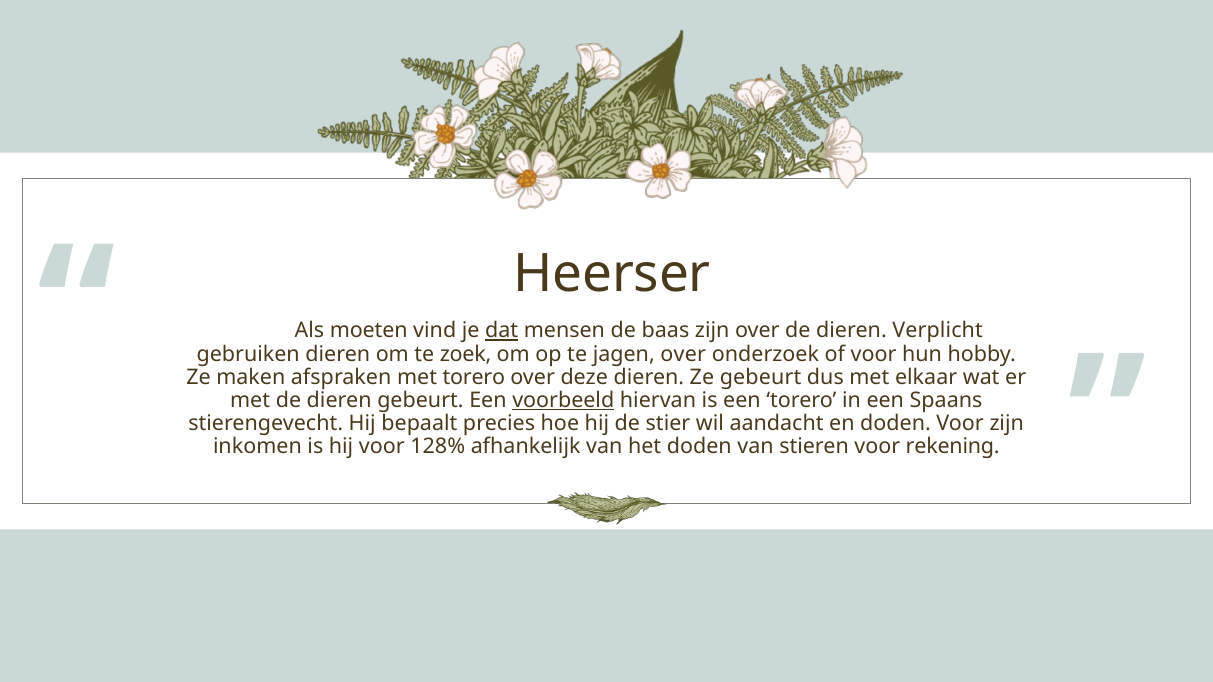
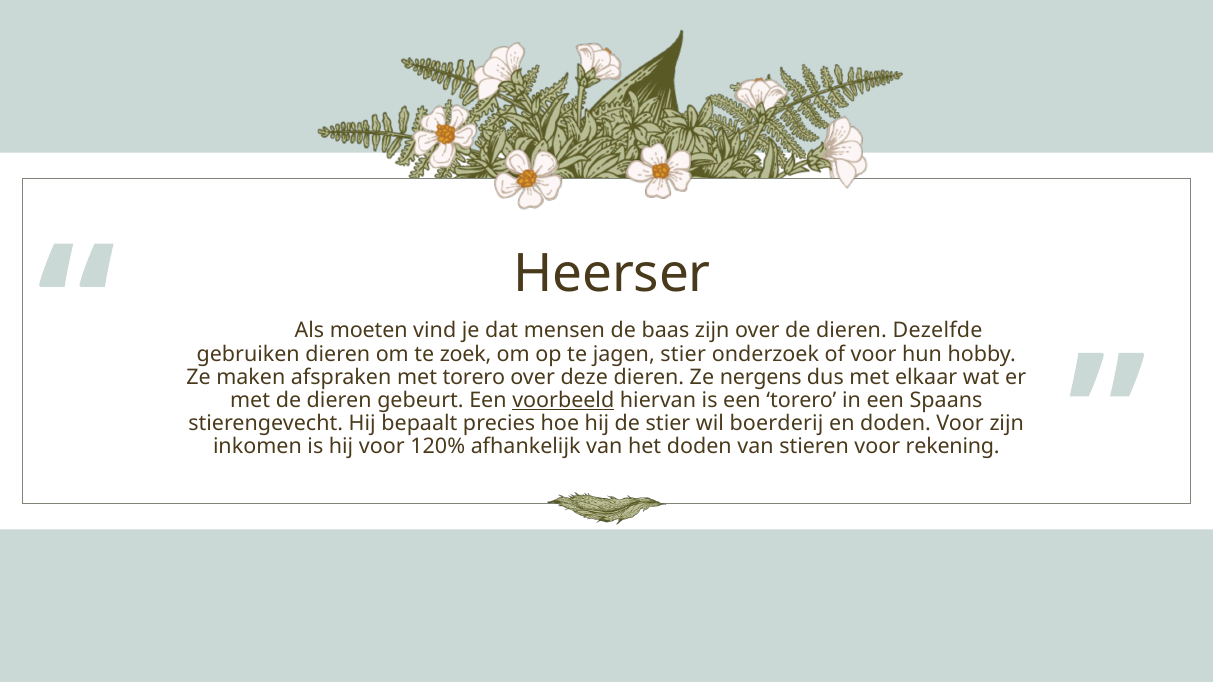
dat underline: present -> none (502, 331)
Verplicht: Verplicht -> Dezelfde (938, 331)
jagen over: over -> stier (683, 354)
Ze gebeurt: gebeurt -> nergens (761, 377)
aandacht: aandacht -> boerderij (776, 424)
128%: 128% -> 120% (438, 447)
